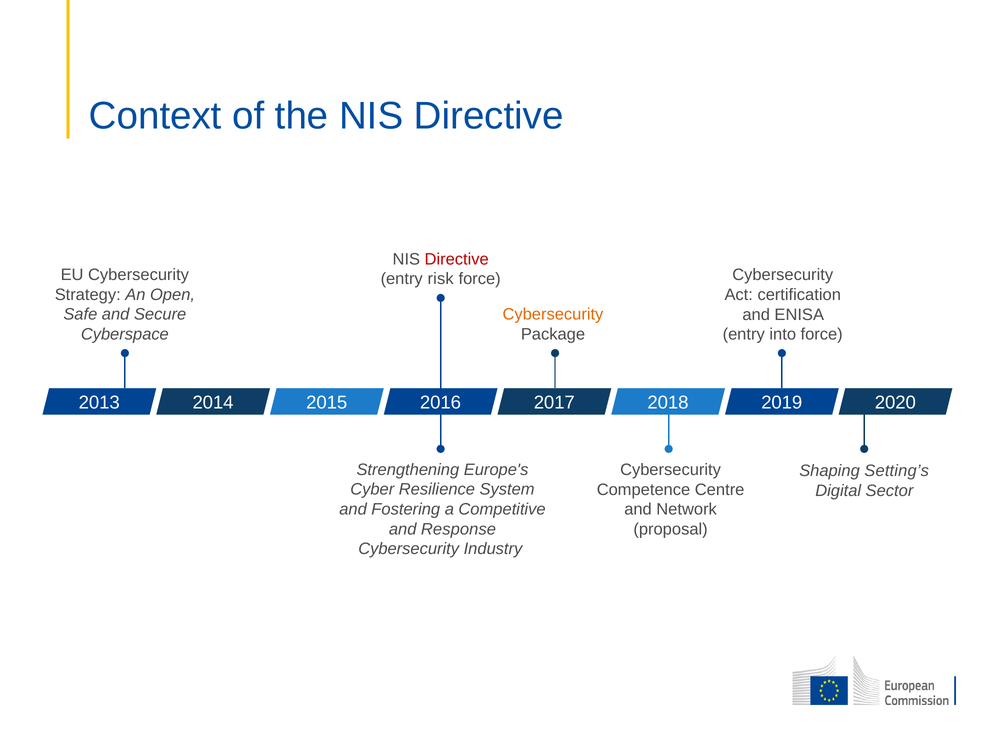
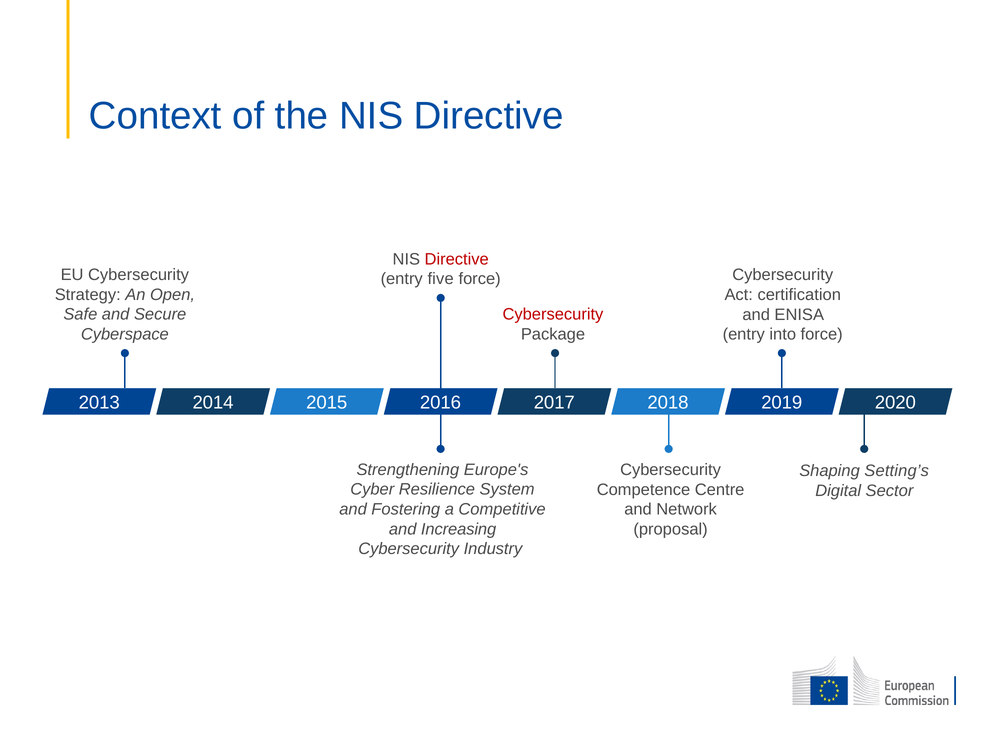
risk: risk -> five (441, 279)
Cybersecurity colour: orange -> red (553, 314)
Response: Response -> Increasing (459, 529)
